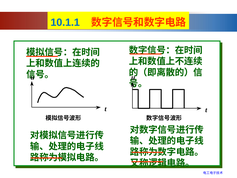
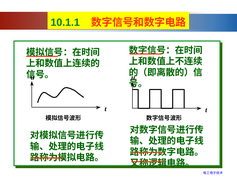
10.1.1 colour: blue -> green (65, 22)
